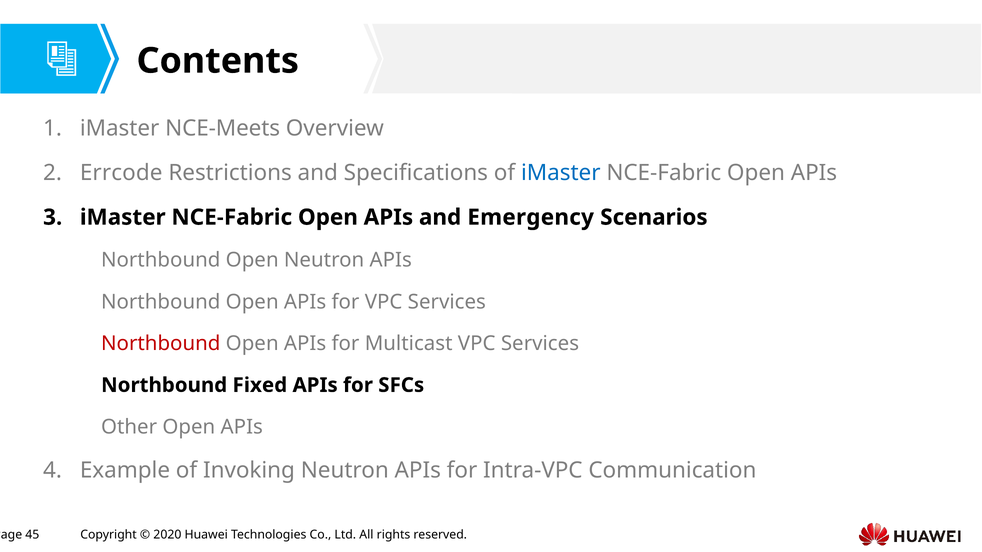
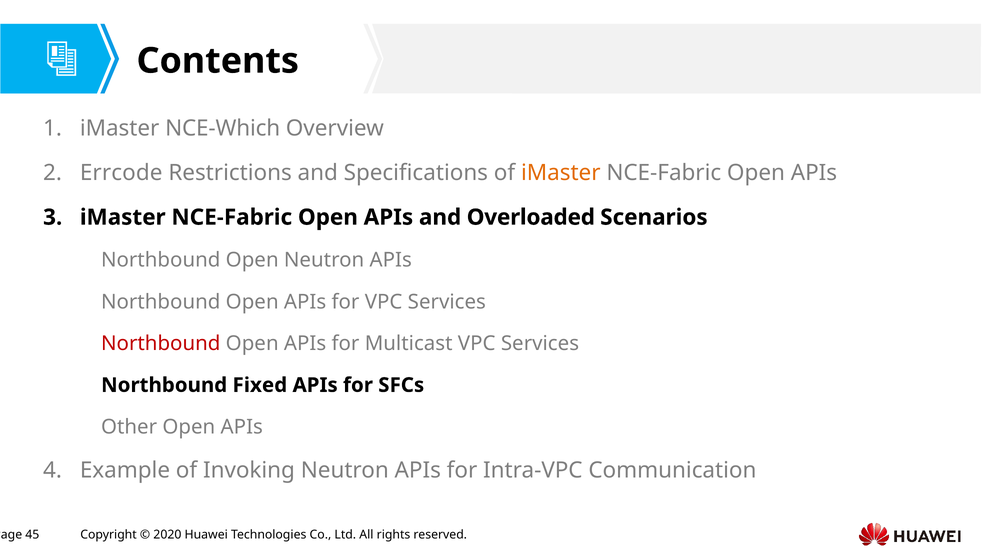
NCE-Meets: NCE-Meets -> NCE-Which (223, 128)
iMaster colour: blue -> orange (561, 173)
Emergency: Emergency -> Overloaded (531, 217)
